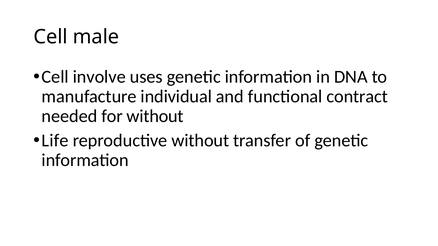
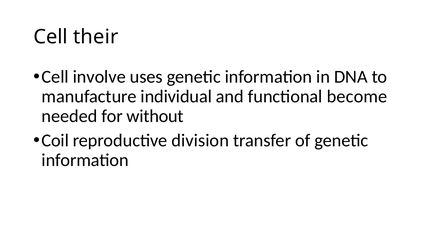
male: male -> their (96, 37)
contract: contract -> become (357, 97)
Life: Life -> Coil (55, 141)
reproductive without: without -> division (200, 141)
